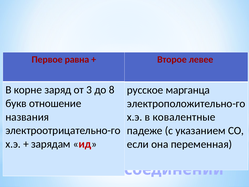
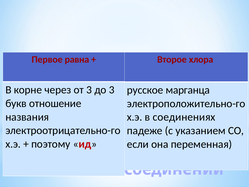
левее: левее -> хлора (201, 59)
заряд: заряд -> через (58, 90)
до 8: 8 -> 3 (112, 90)
ковалентные: ковалентные -> соединениях (184, 117)
зарядам: зарядам -> поэтому (51, 144)
